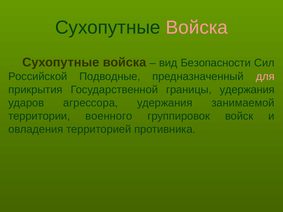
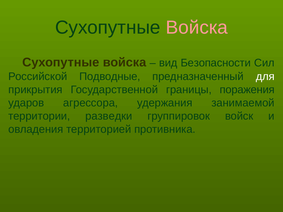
для colour: pink -> white (265, 77)
границы удержания: удержания -> поражения (247, 90)
военного: военного -> разведки (109, 116)
